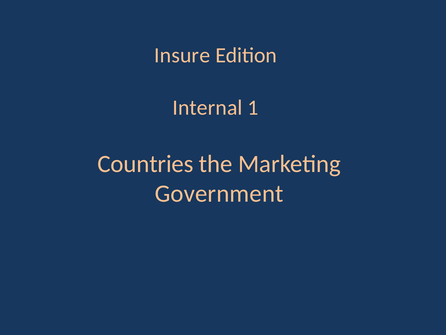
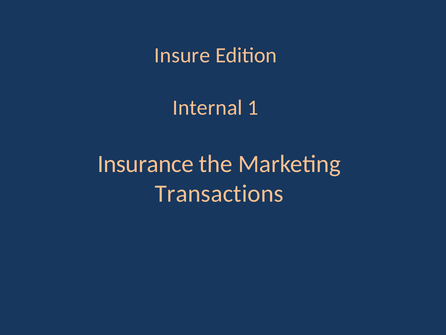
Countries: Countries -> Insurance (146, 164)
Government: Government -> Transactions (219, 193)
